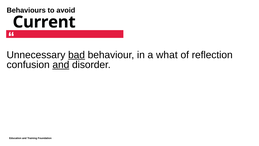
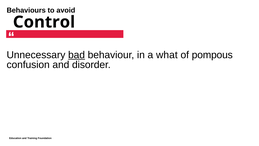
Current: Current -> Control (44, 22)
reflection: reflection -> pompous (212, 55)
and underline: present -> none (61, 65)
